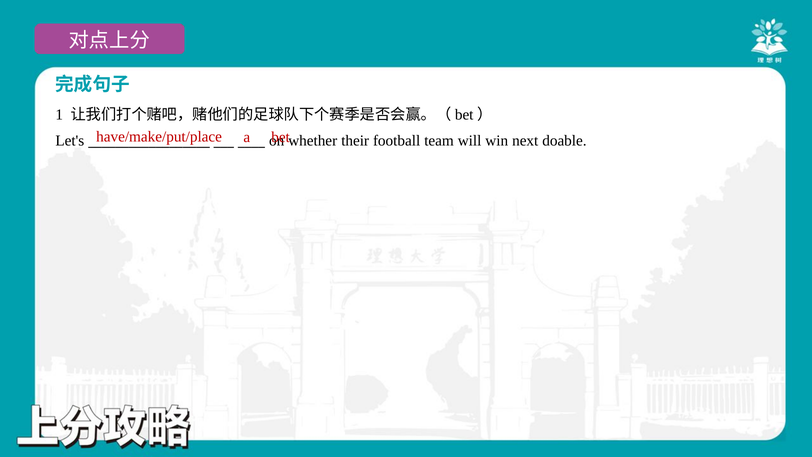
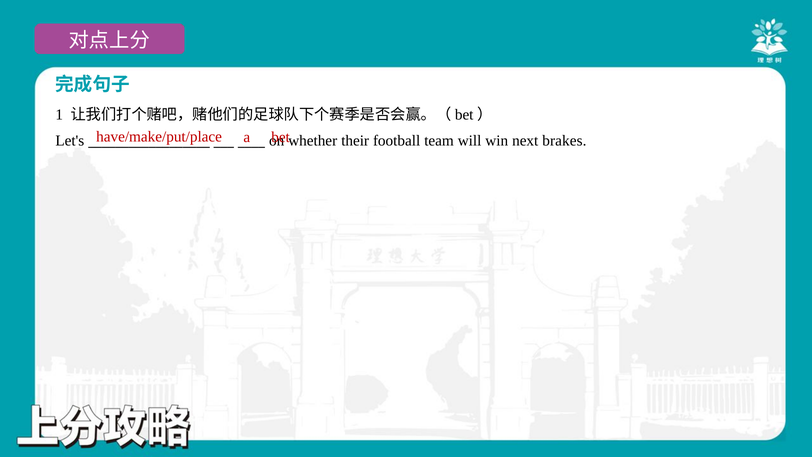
doable: doable -> brakes (564, 141)
